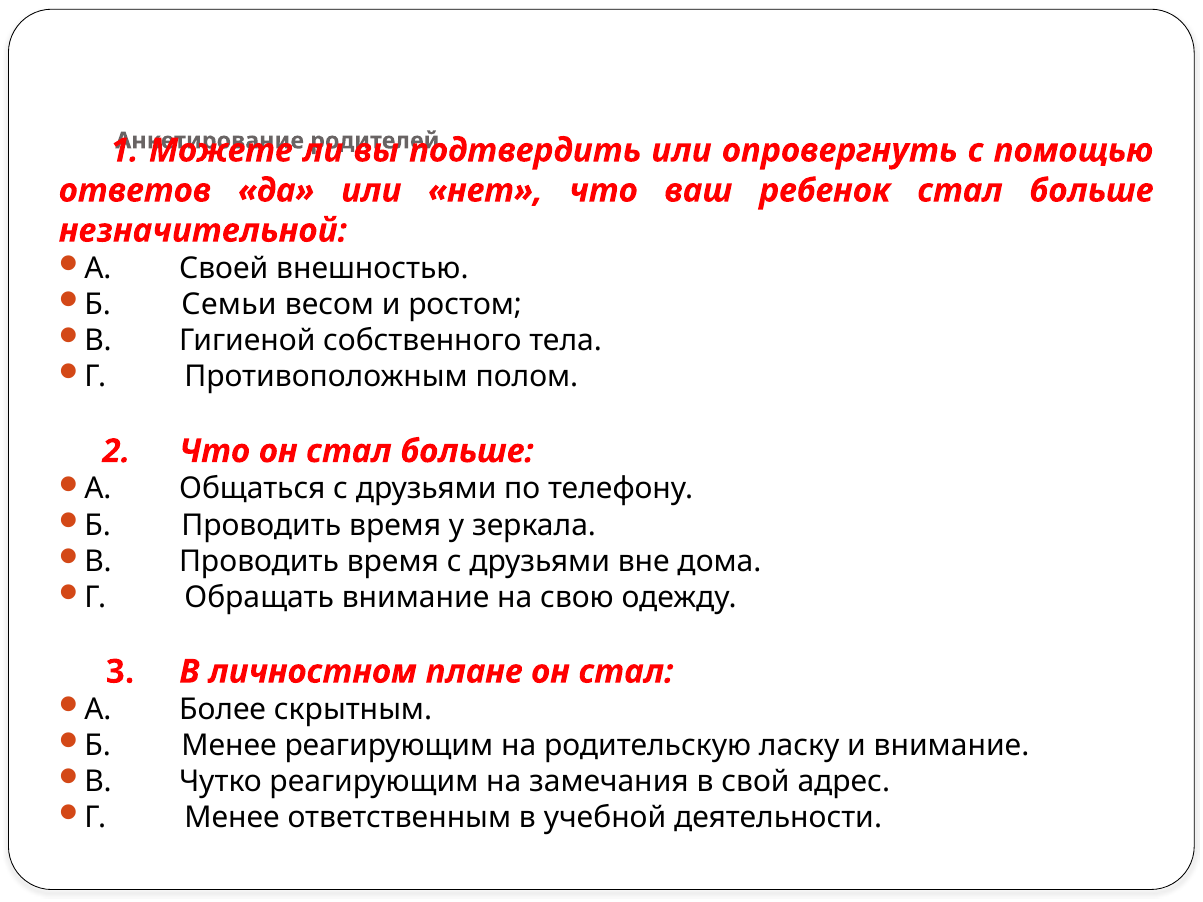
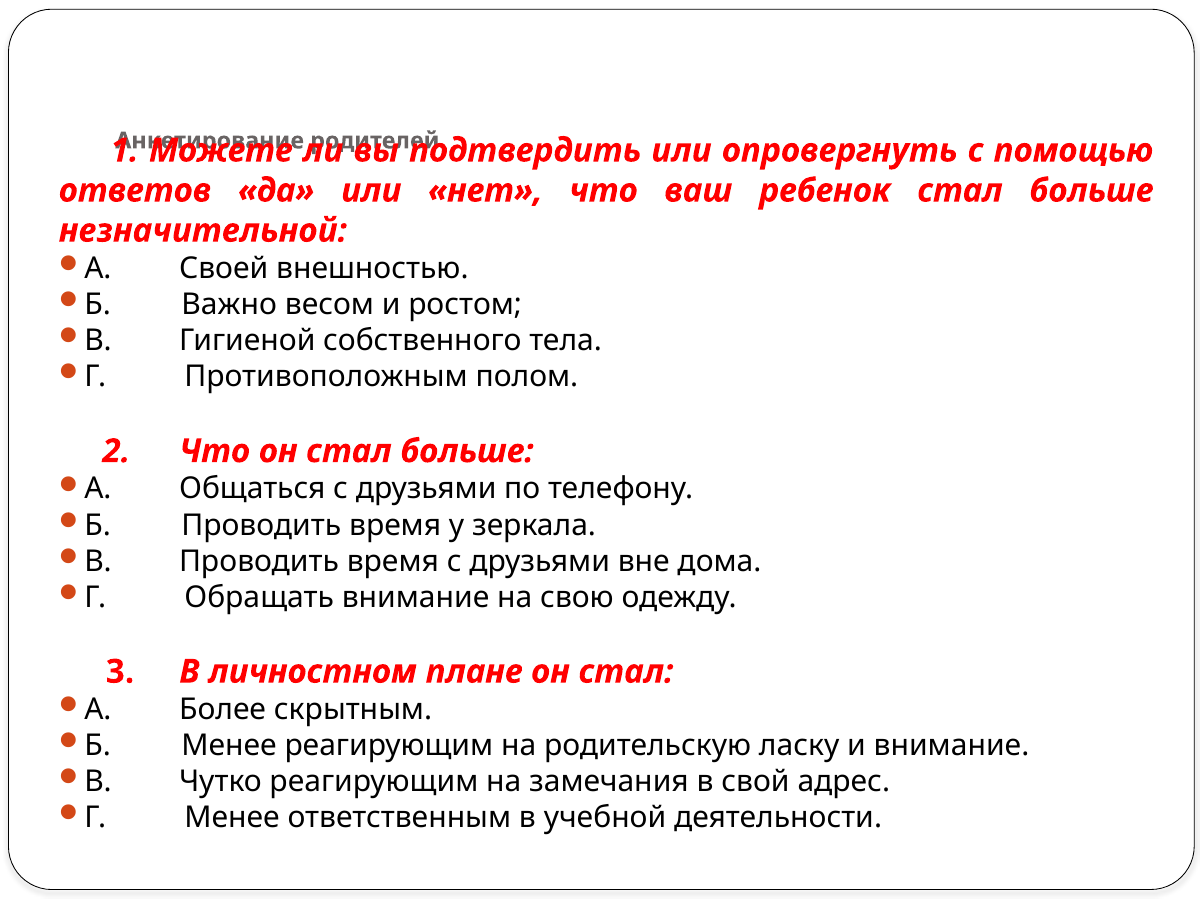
Семьи: Семьи -> Важно (229, 305)
